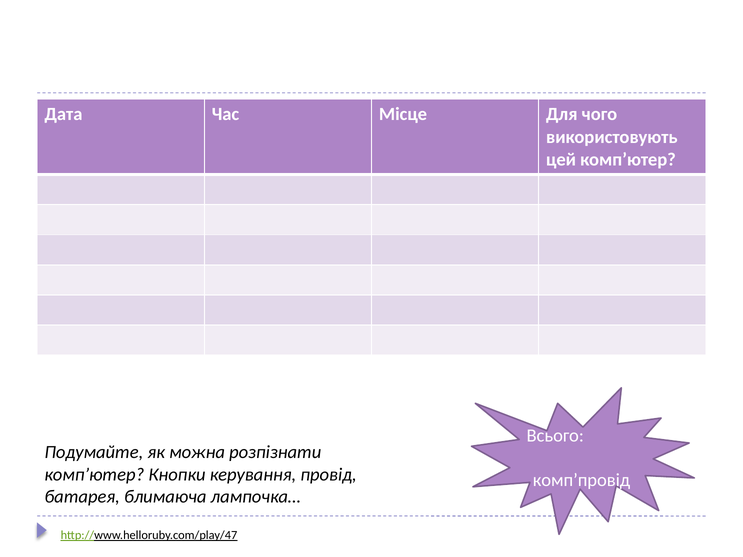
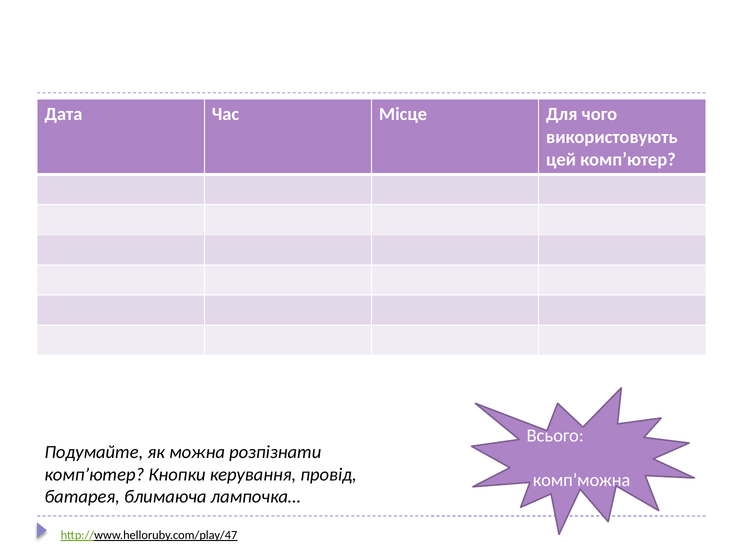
комп’провід: комп’провід -> комп’можна (582, 480)
